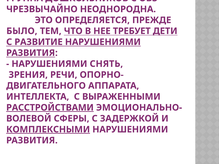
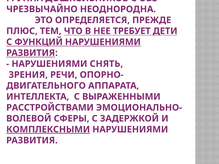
БЫЛО: БЫЛО -> ПЛЮС (22, 31)
РАЗВИТИЕ: РАЗВИТИЕ -> ФУНКЦИЙ (39, 42)
РАССТРОЙСТВАМИ underline: present -> none (50, 108)
